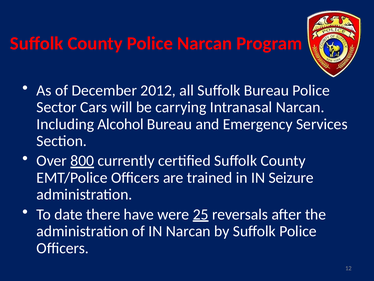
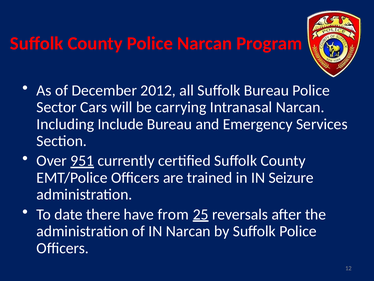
Alcohol: Alcohol -> Include (121, 124)
800: 800 -> 951 (82, 161)
were: were -> from (173, 214)
